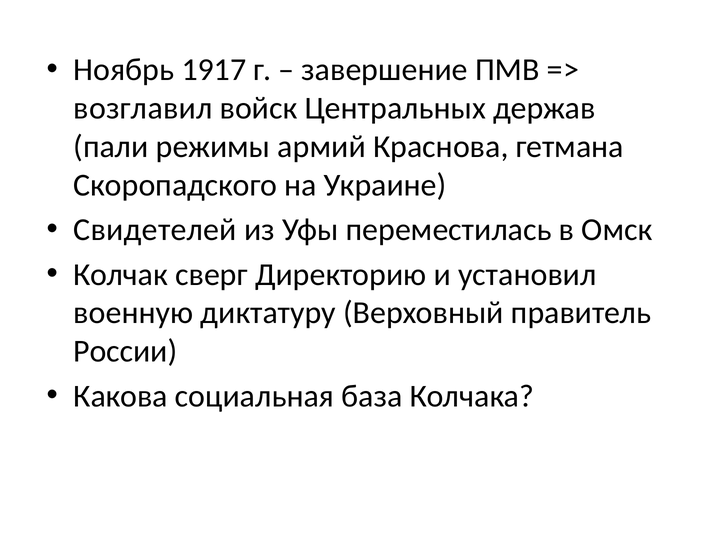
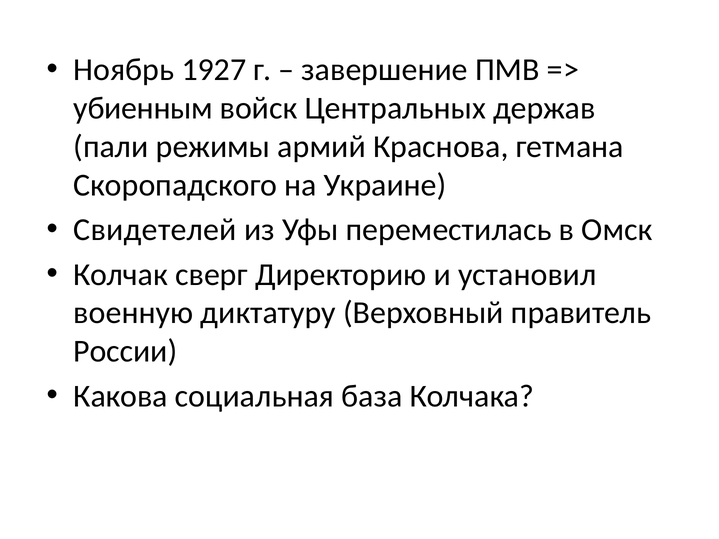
1917: 1917 -> 1927 (214, 70)
возглавил: возглавил -> убиенным (143, 108)
